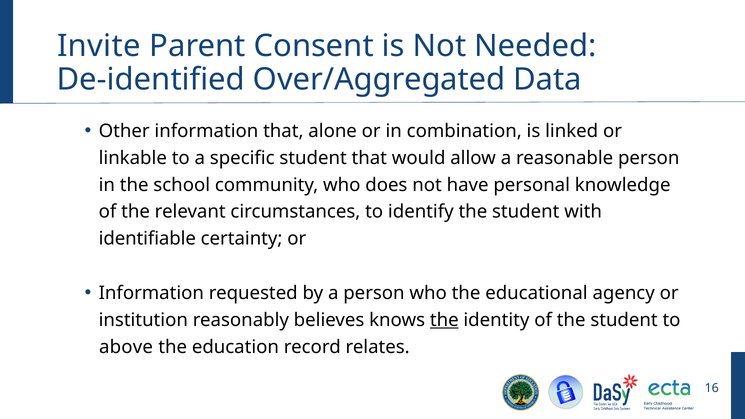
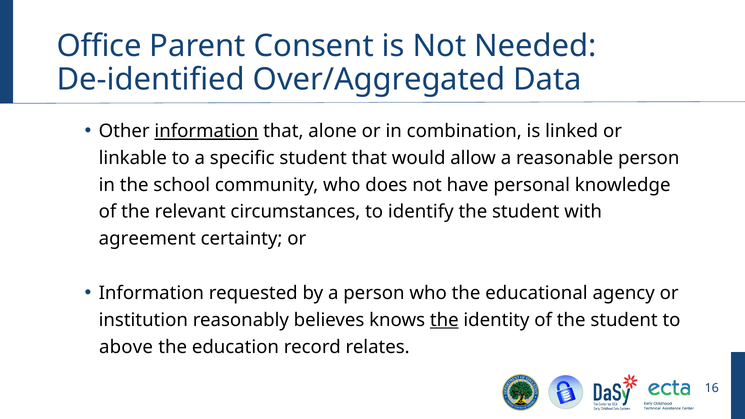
Invite: Invite -> Office (99, 46)
information underline: none -> present (206, 131)
identifiable: identifiable -> agreement (147, 239)
